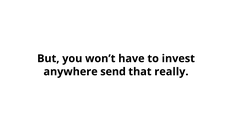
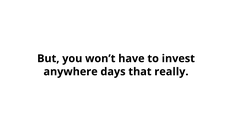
send: send -> days (113, 71)
